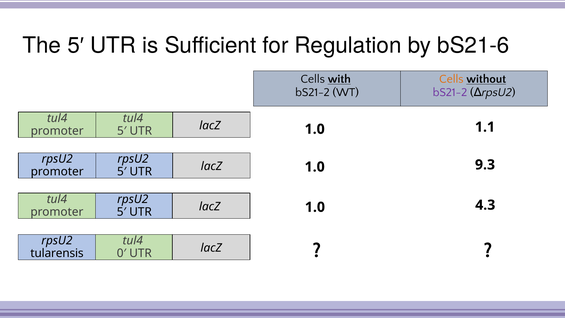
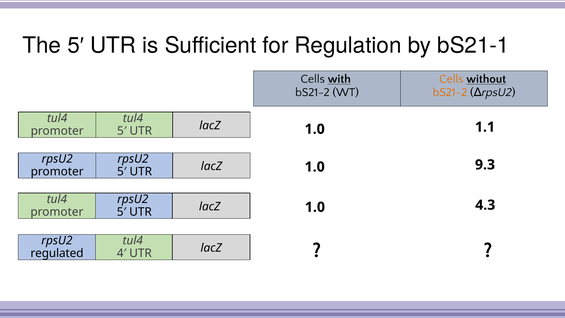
bS21-6: bS21-6 -> bS21-1 (473, 46)
bS21-2 colour: purple -> orange (450, 92)
tularensis: tularensis -> regulated (57, 253)
0′: 0′ -> 4′ (122, 253)
